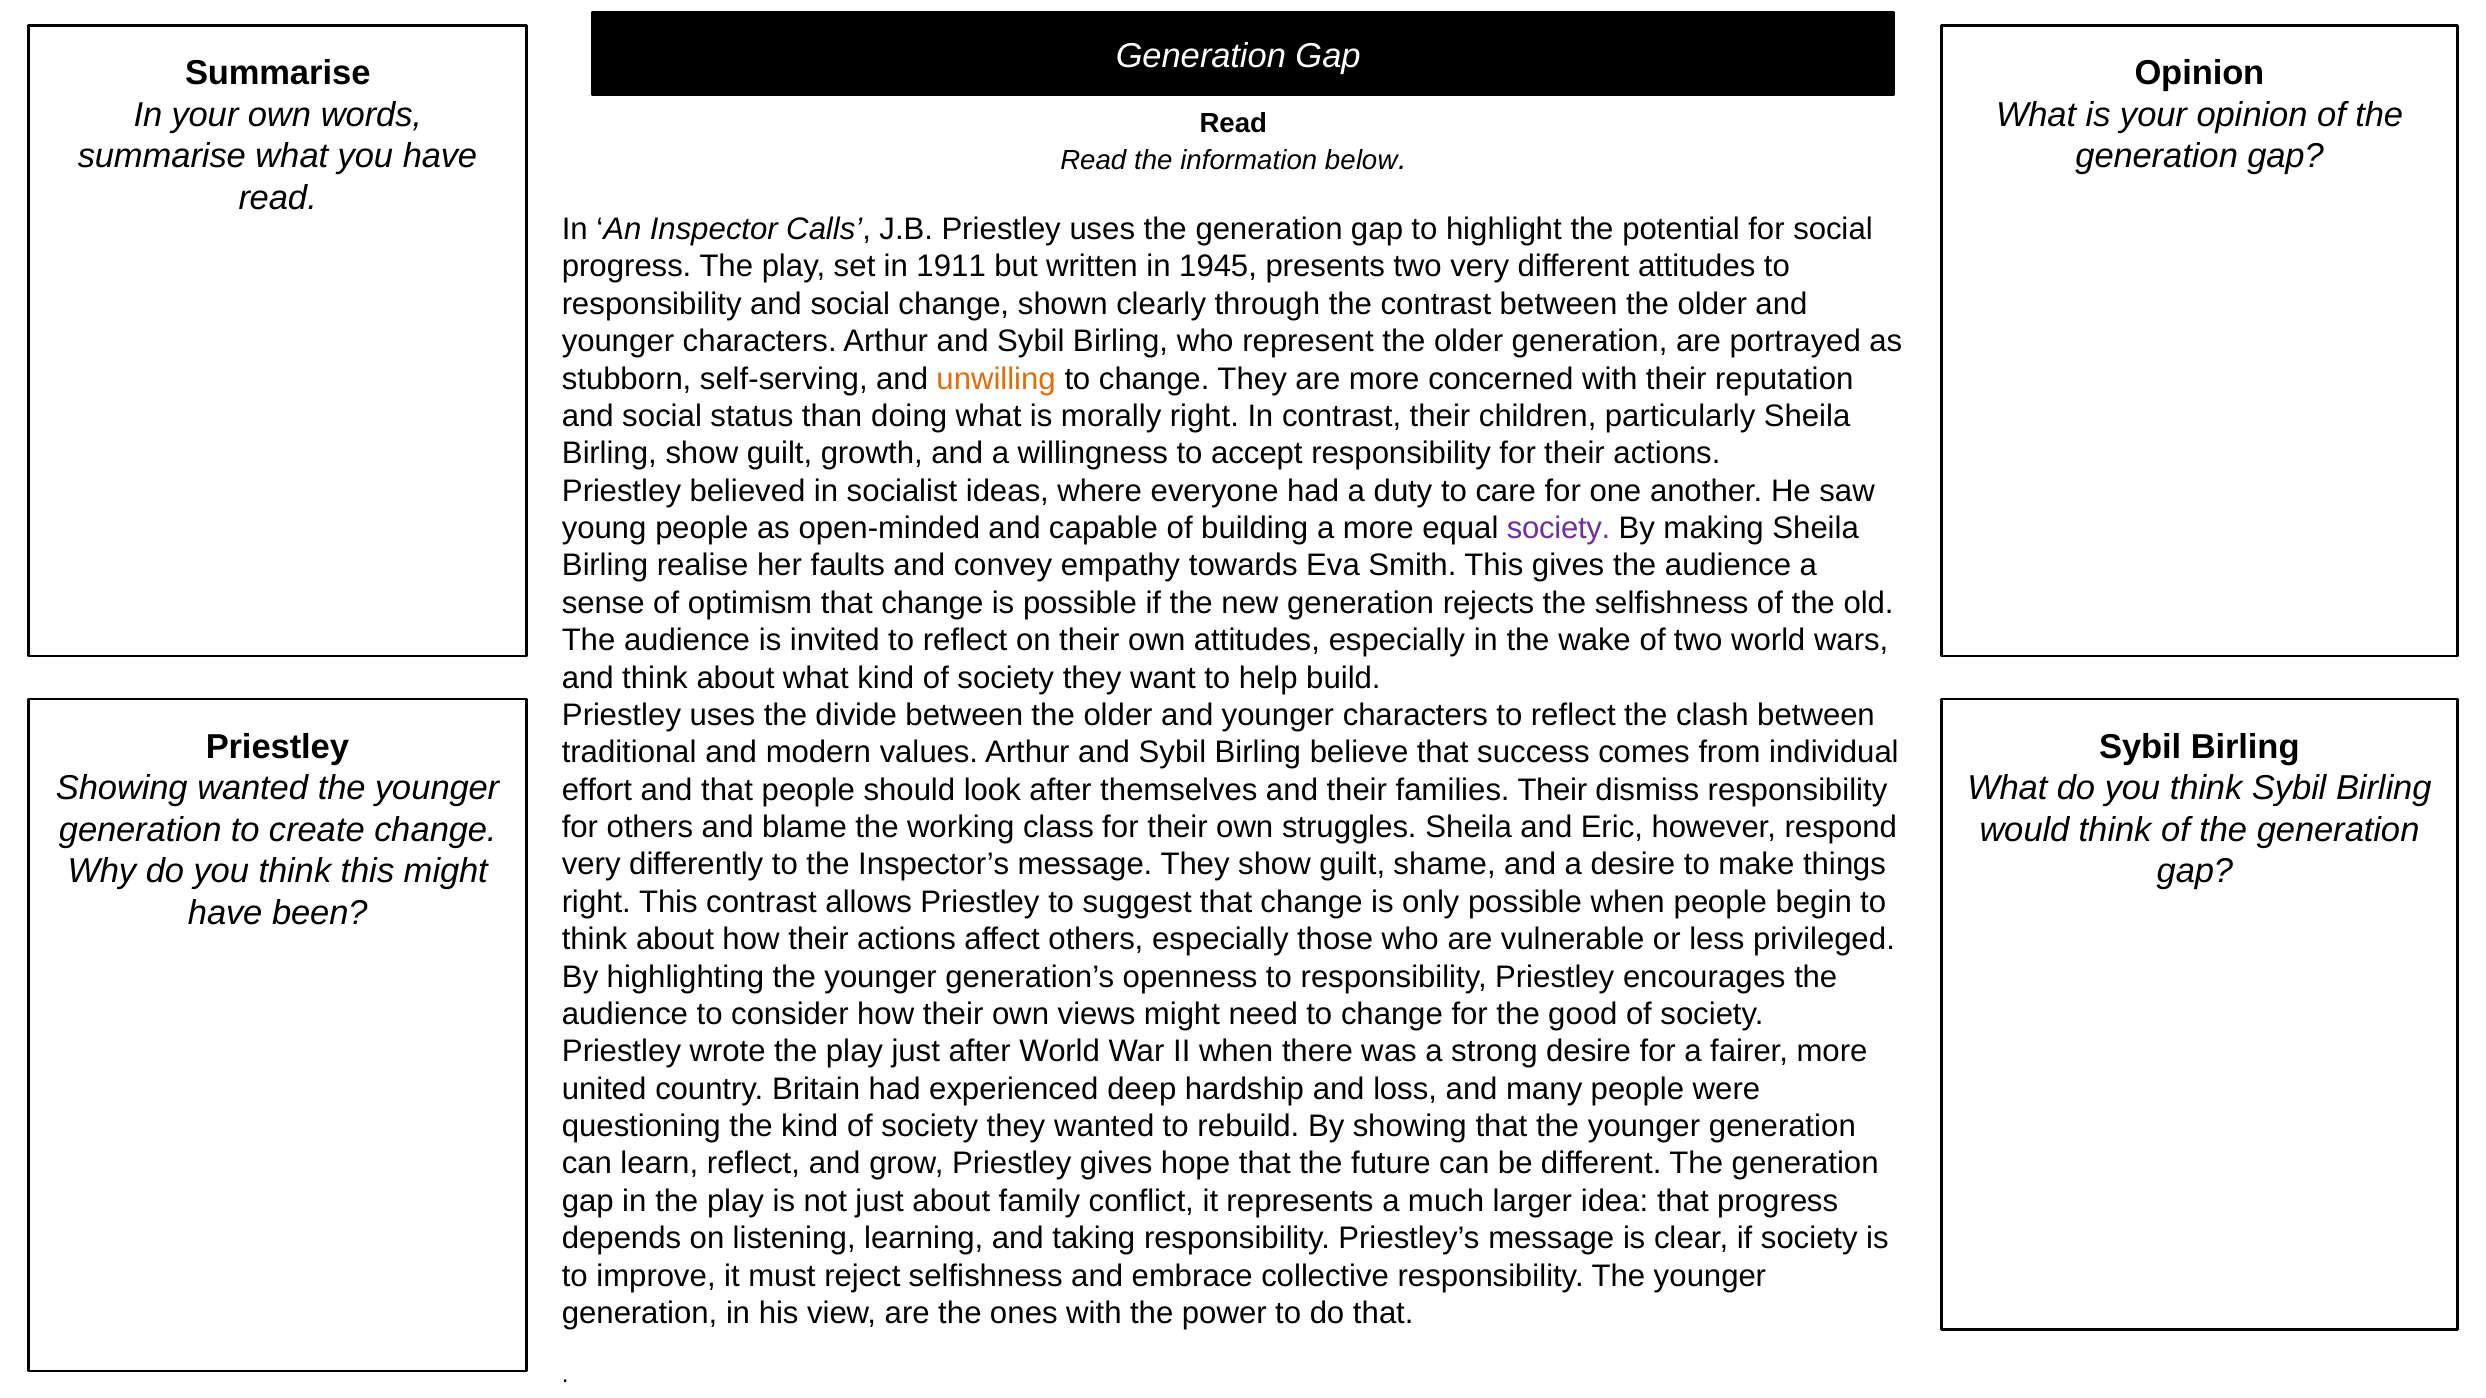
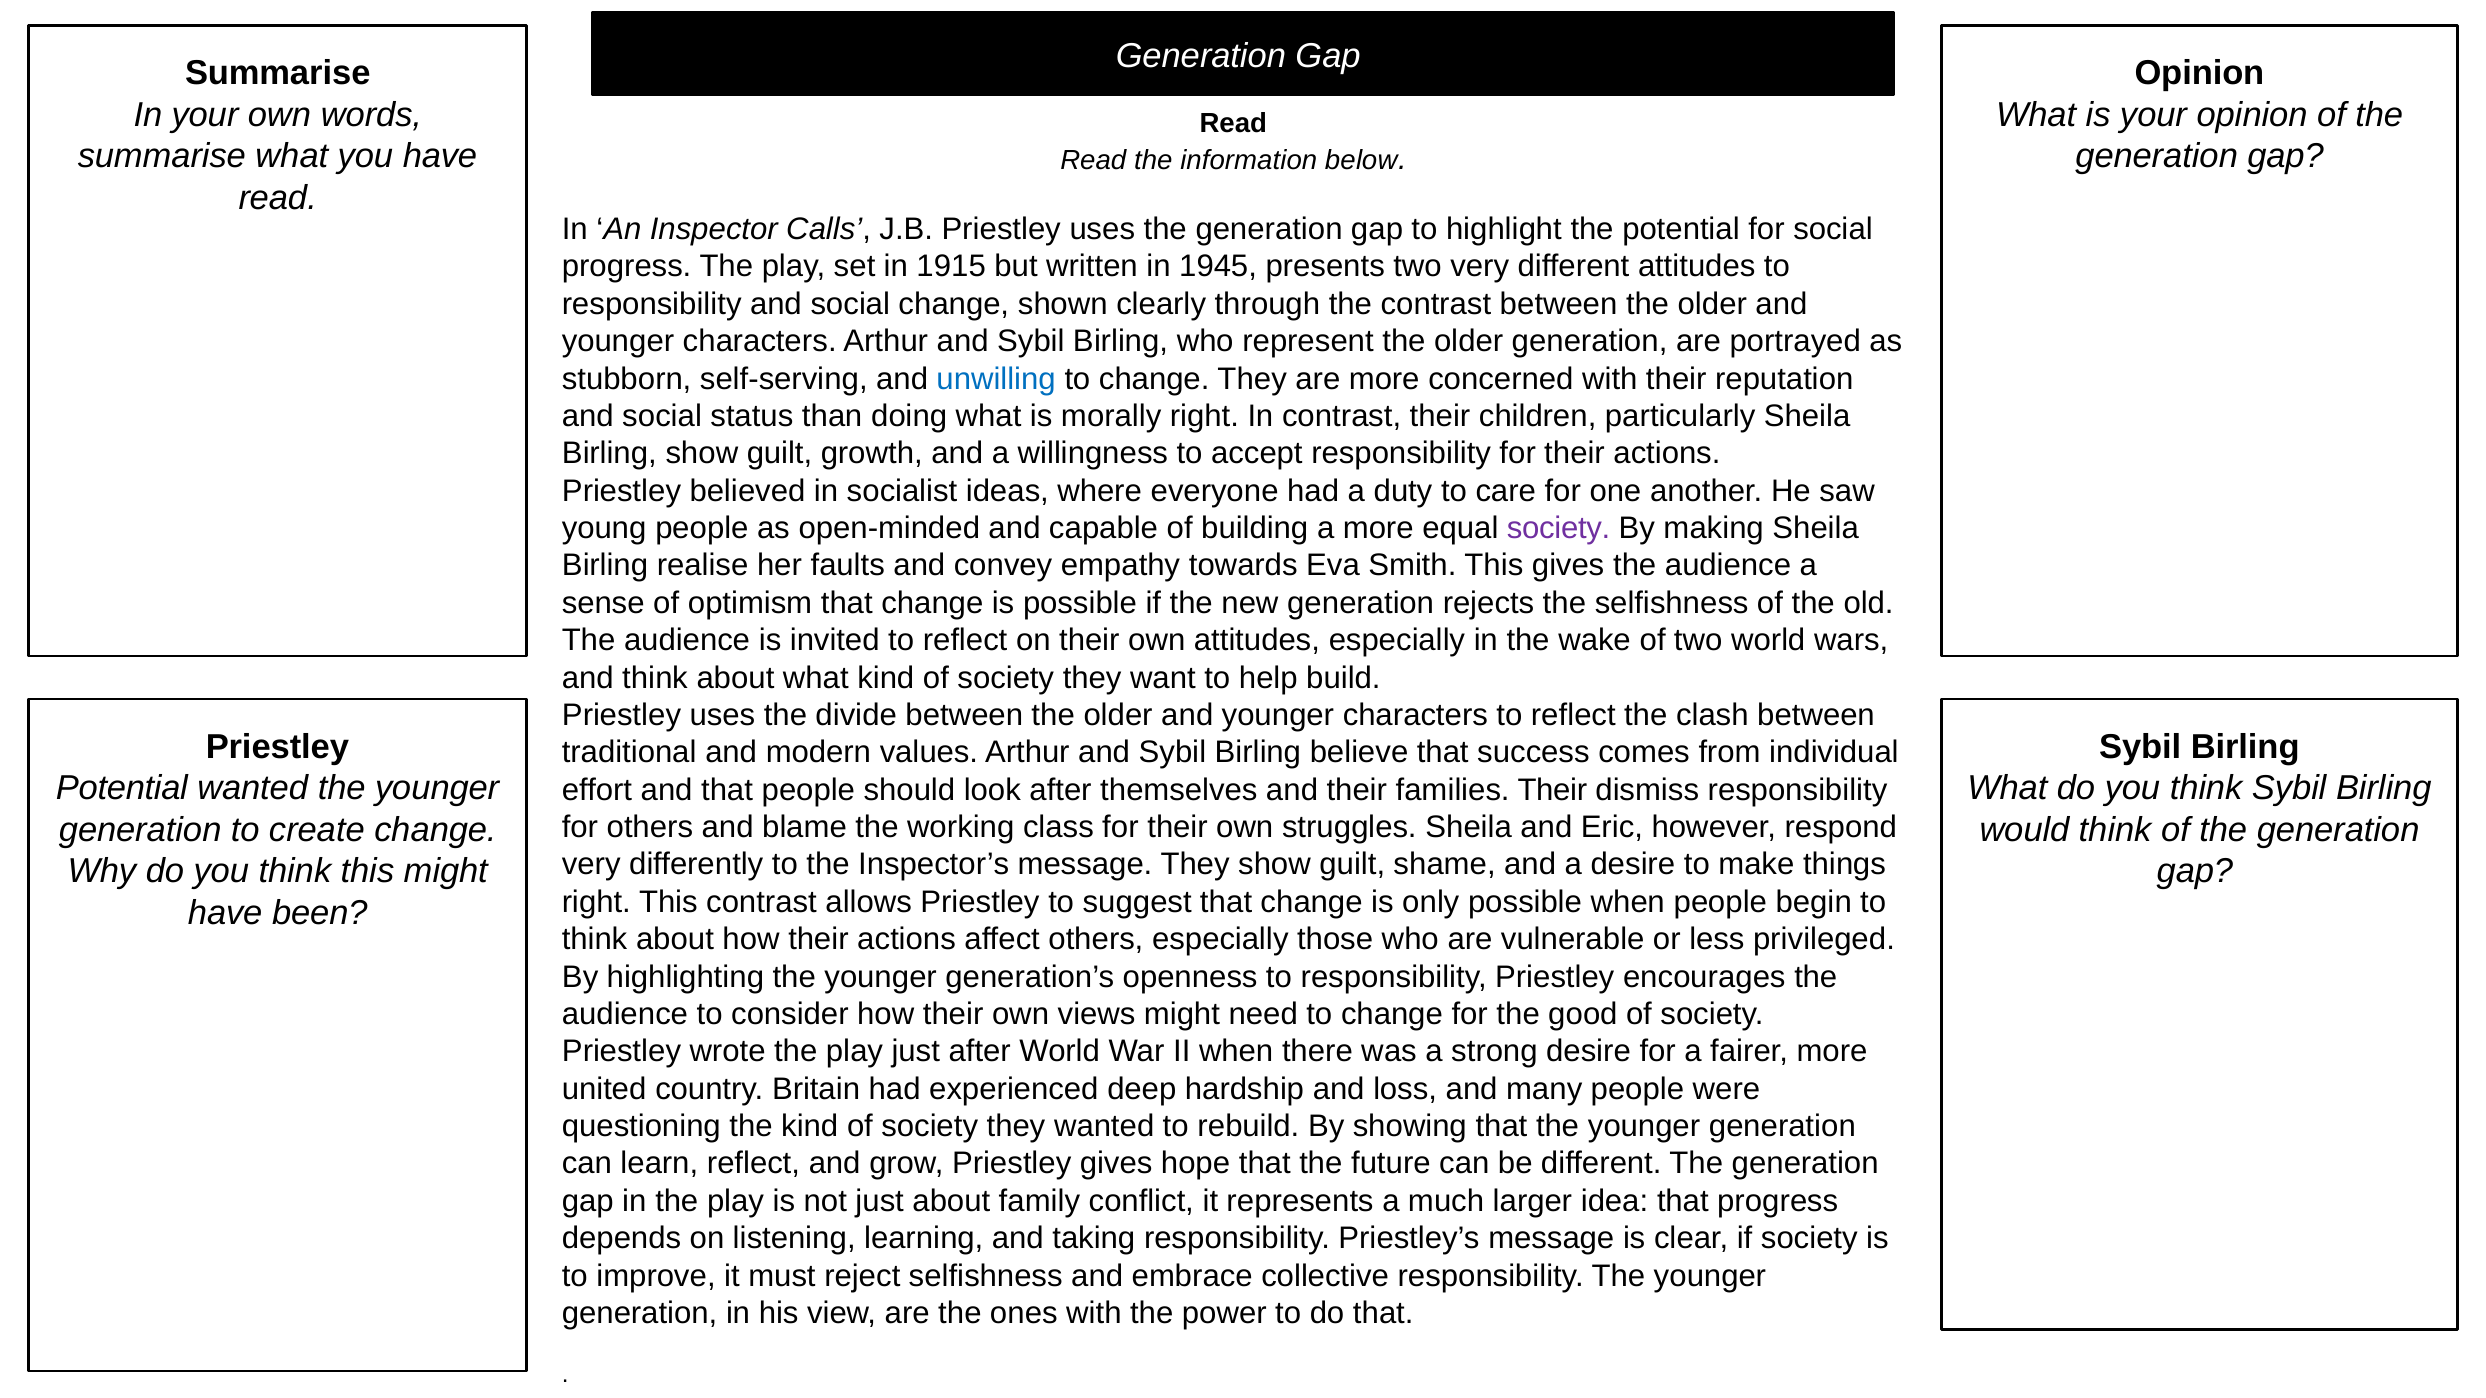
1911: 1911 -> 1915 (951, 267)
unwilling colour: orange -> blue (996, 379)
Showing: Showing -> Potential (122, 789)
